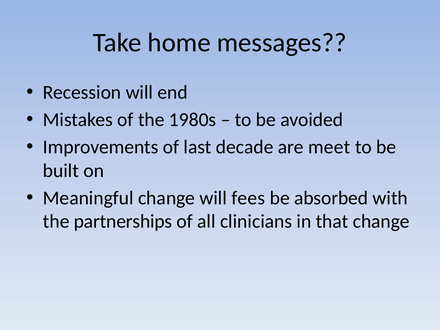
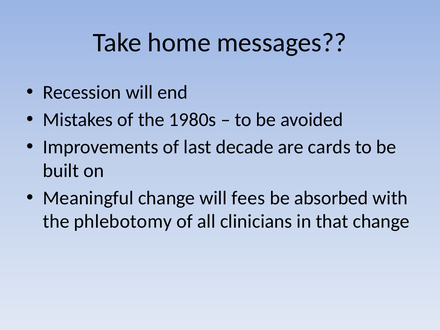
meet: meet -> cards (329, 147)
partnerships: partnerships -> phlebotomy (123, 221)
